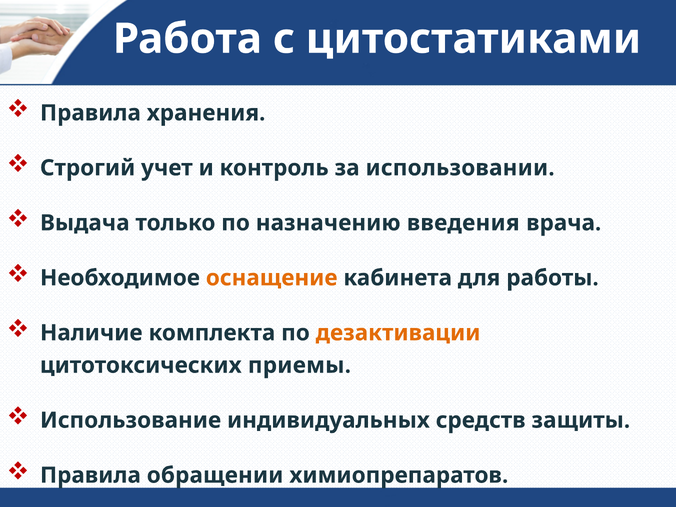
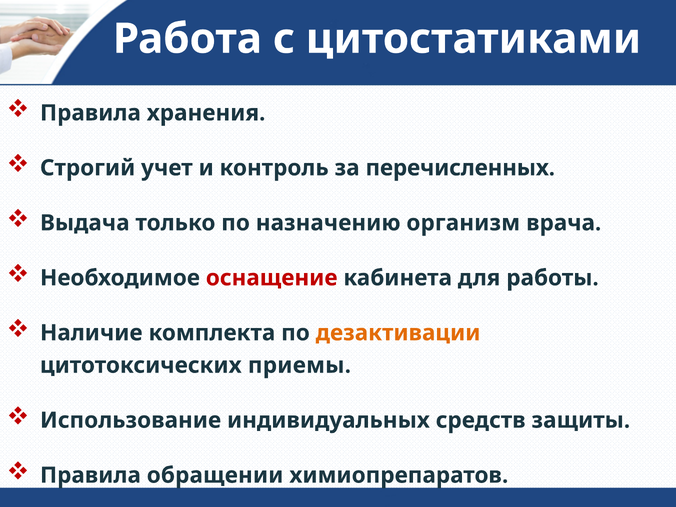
использовании: использовании -> перечисленных (460, 168)
введения: введения -> организм (463, 223)
оснащение colour: orange -> red (272, 278)
